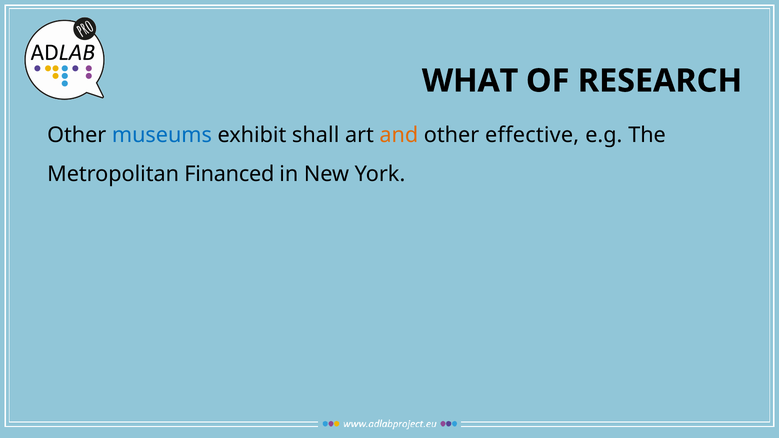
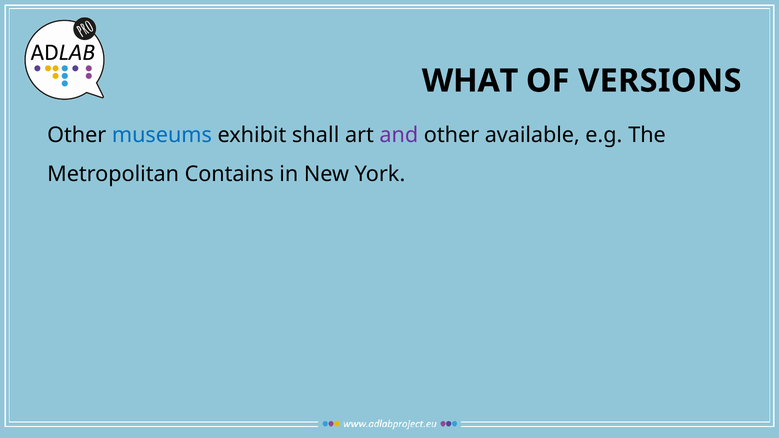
RESEARCH: RESEARCH -> VERSIONS (660, 81)
and colour: orange -> purple (399, 135)
effective: effective -> available (532, 135)
Financed: Financed -> Contains (229, 174)
